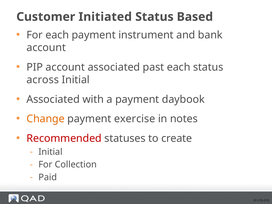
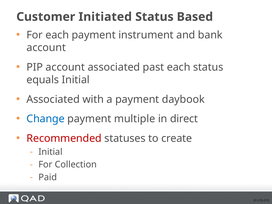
across: across -> equals (43, 80)
Change colour: orange -> blue (46, 119)
exercise: exercise -> multiple (135, 119)
notes: notes -> direct (184, 119)
